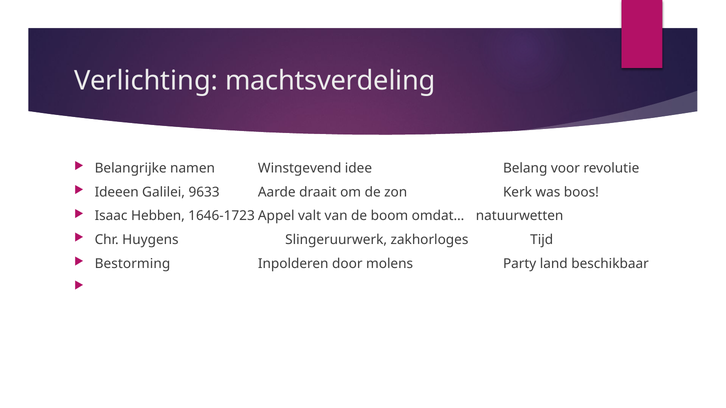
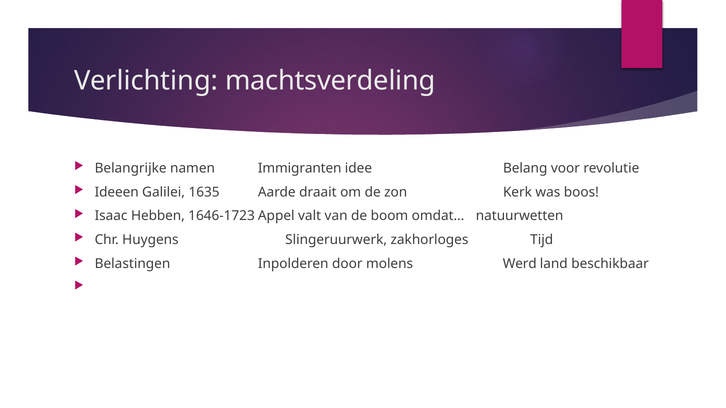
Winstgevend: Winstgevend -> Immigranten (300, 168)
9633: 9633 -> 1635 (204, 192)
Bestorming: Bestorming -> Belastingen (133, 264)
Party: Party -> Werd (520, 264)
